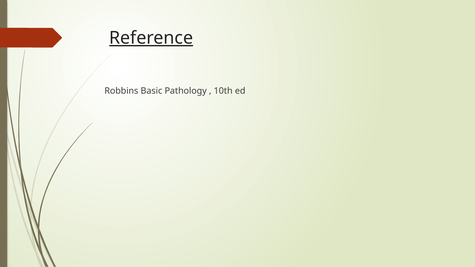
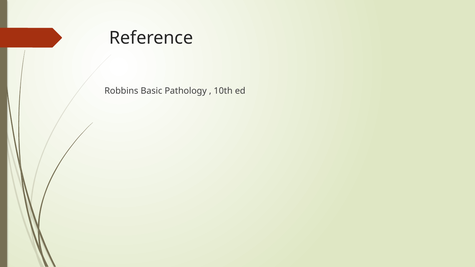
Reference underline: present -> none (151, 38)
